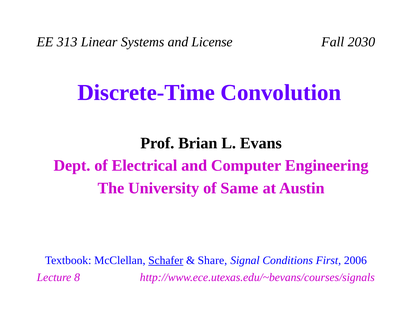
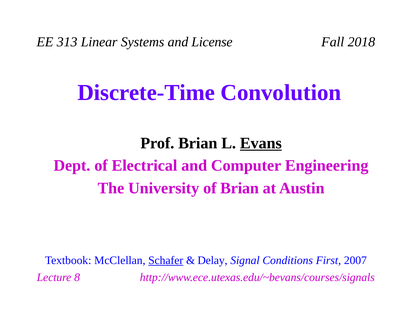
2030: 2030 -> 2018 (361, 42)
Evans underline: none -> present (261, 143)
of Same: Same -> Brian (240, 188)
Share: Share -> Delay (212, 260)
2006: 2006 -> 2007 (355, 260)
